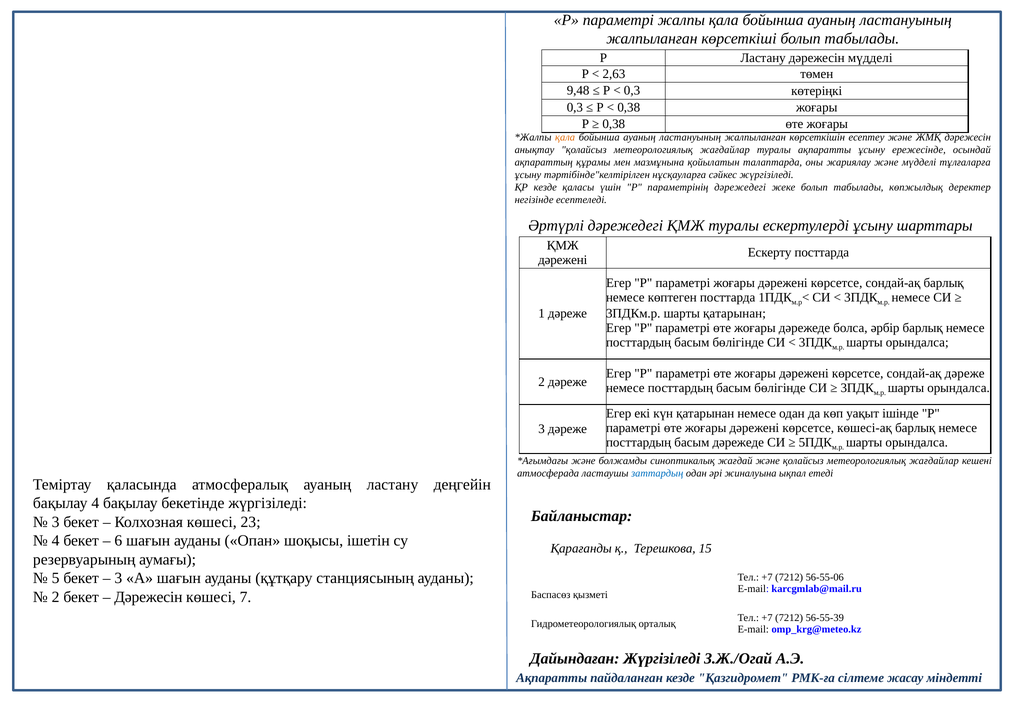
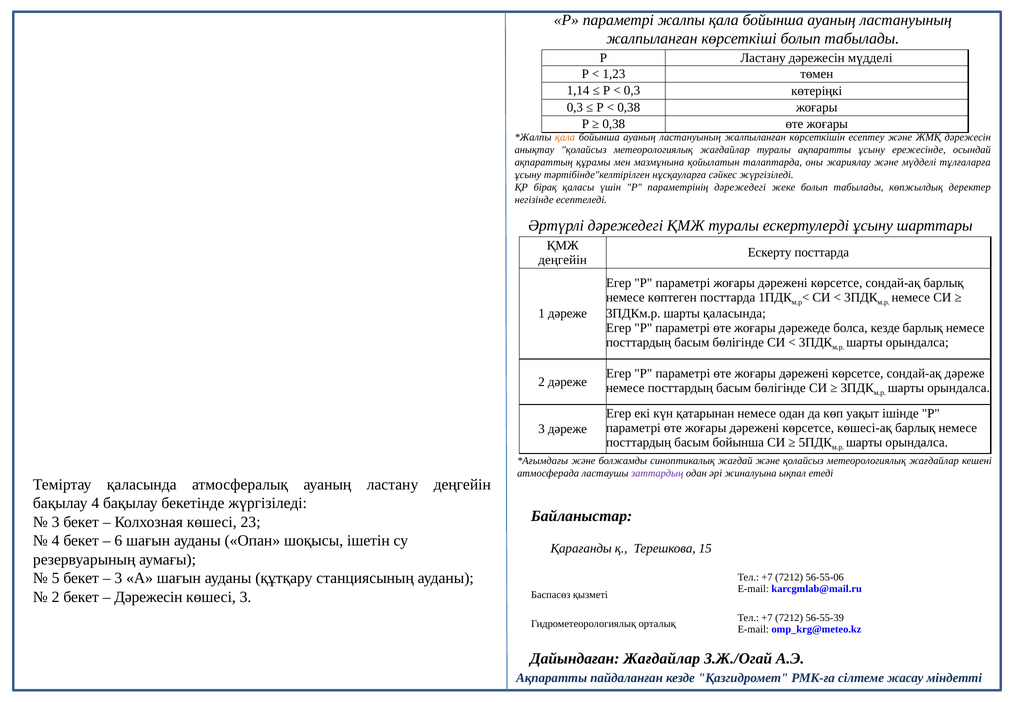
2,63: 2,63 -> 1,23 (614, 74)
9,48: 9,48 -> 1,14 (578, 91)
ҚР кезде: кезде -> бірақ (545, 187)
дәрежені: дәрежені -> деңгейін (563, 260)
шарты қатарынан: қатарынан -> қаласында (734, 314)
болса әрбір: әрбір -> кезде (885, 328)
басым дәрежеде: дәрежеде -> бойынша (738, 442)
заттардың colour: blue -> purple (657, 473)
көшесі 7: 7 -> 3 (246, 597)
Дайындаған Жүргізіледі: Жүргізіледі -> Жағдайлар (662, 658)
